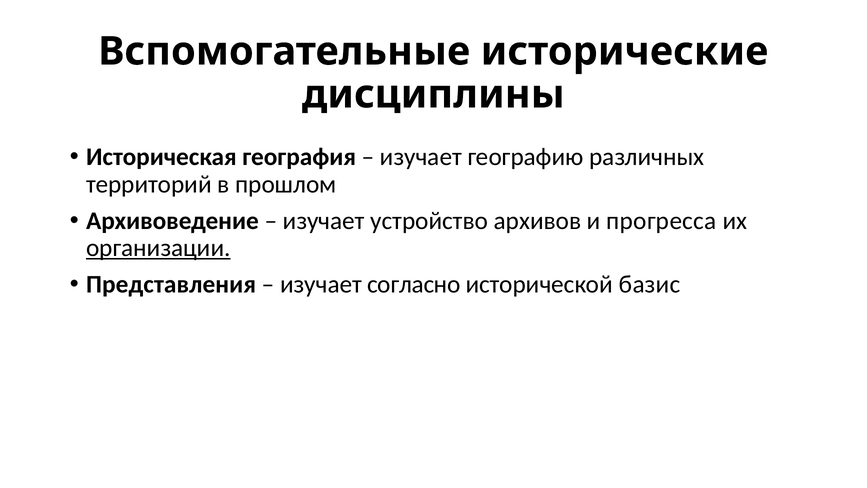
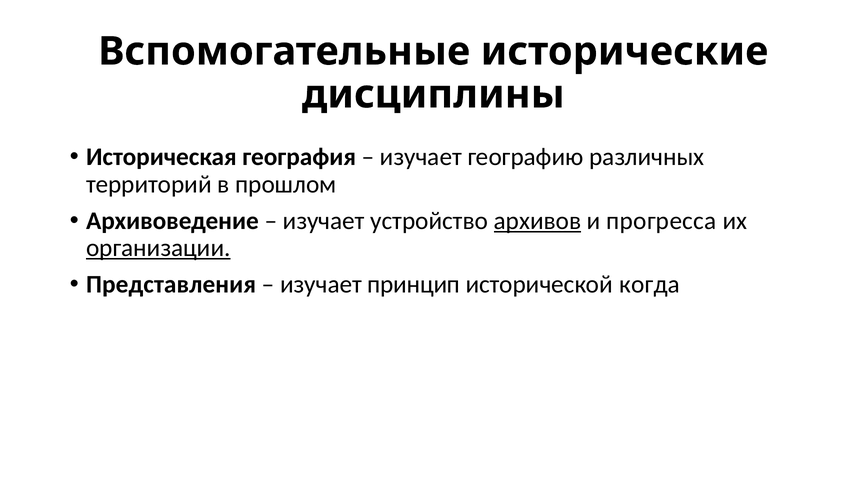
архивов underline: none -> present (538, 221)
согласно: согласно -> принцип (414, 284)
базис: базис -> когда (650, 284)
